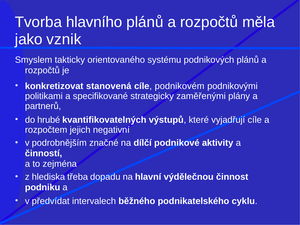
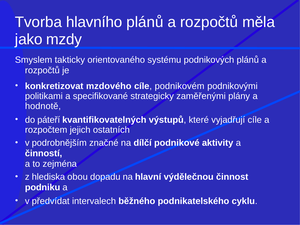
vznik: vznik -> mzdy (64, 39)
stanovená: stanovená -> mzdového (109, 86)
partnerů: partnerů -> hodnotě (43, 106)
hrubé: hrubé -> páteří (49, 120)
negativní: negativní -> ostatních (111, 130)
třeba: třeba -> obou (78, 177)
